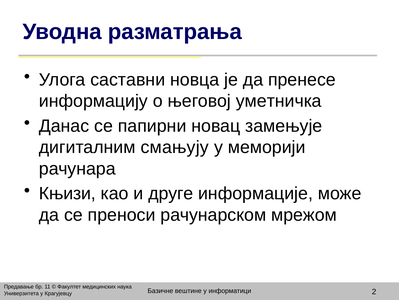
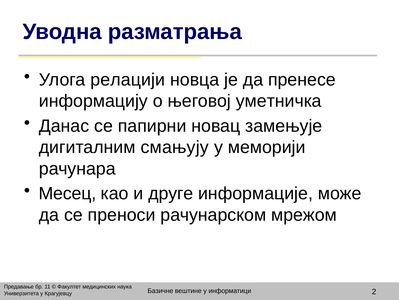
саставни: саставни -> релацији (128, 80)
Књизи: Књизи -> Месец (67, 193)
